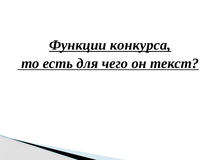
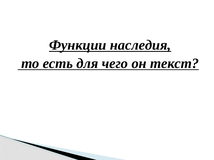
конкурса: конкурса -> наследия (140, 45)
